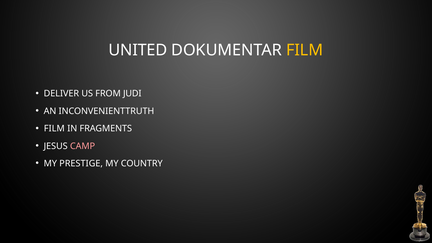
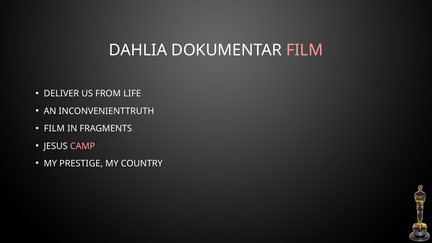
UNITED: UNITED -> DAHLIA (138, 50)
FILM colour: yellow -> pink (305, 50)
JUDI: JUDI -> LIFE (132, 94)
